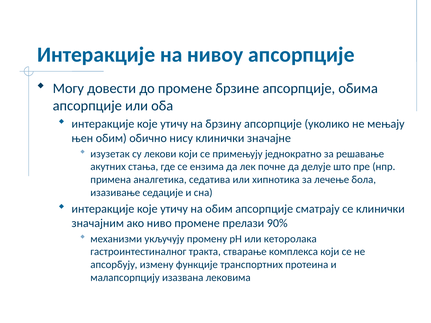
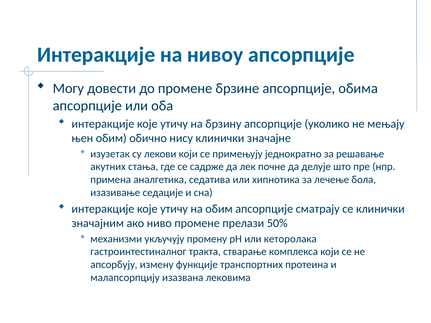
ензима: ензима -> садрже (207, 167)
90%: 90% -> 50% (277, 223)
